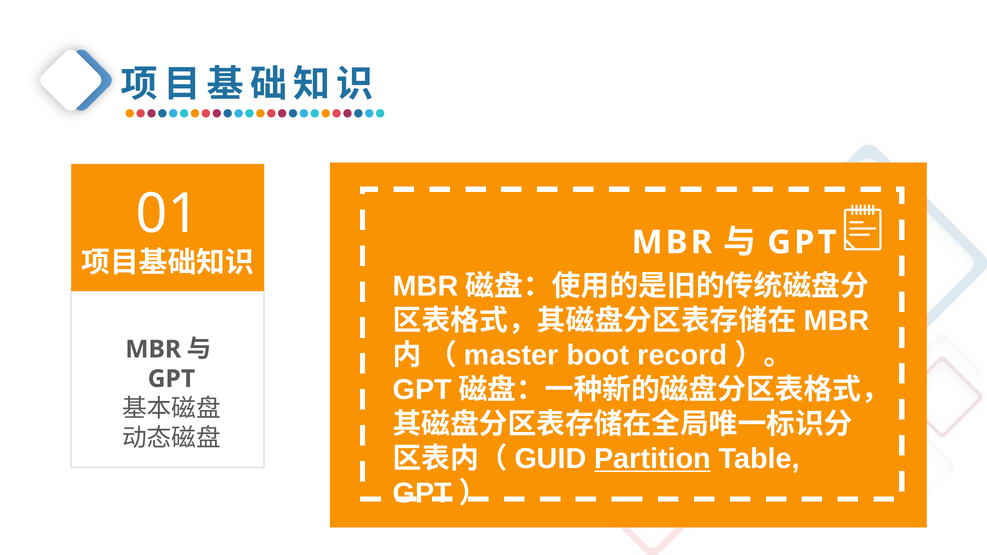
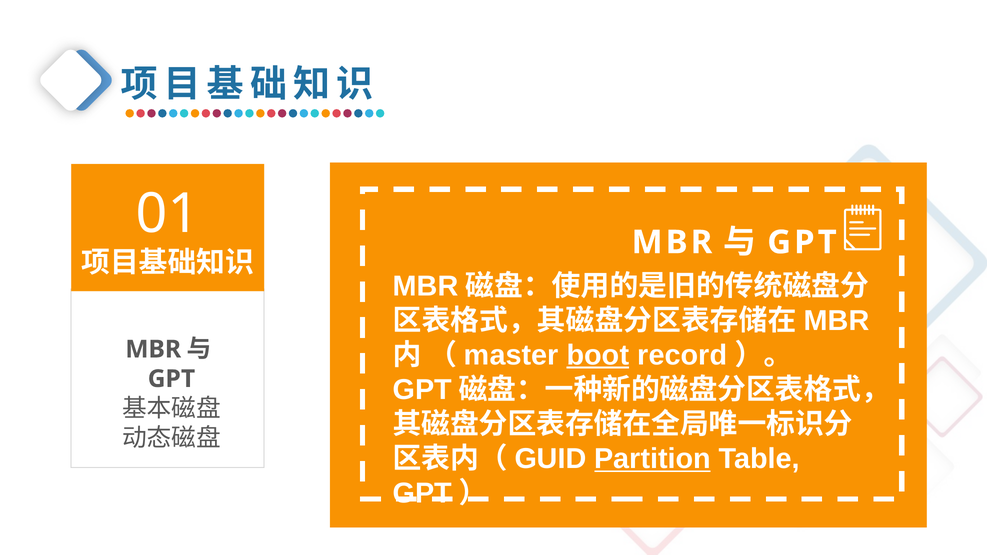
boot underline: none -> present (598, 355)
